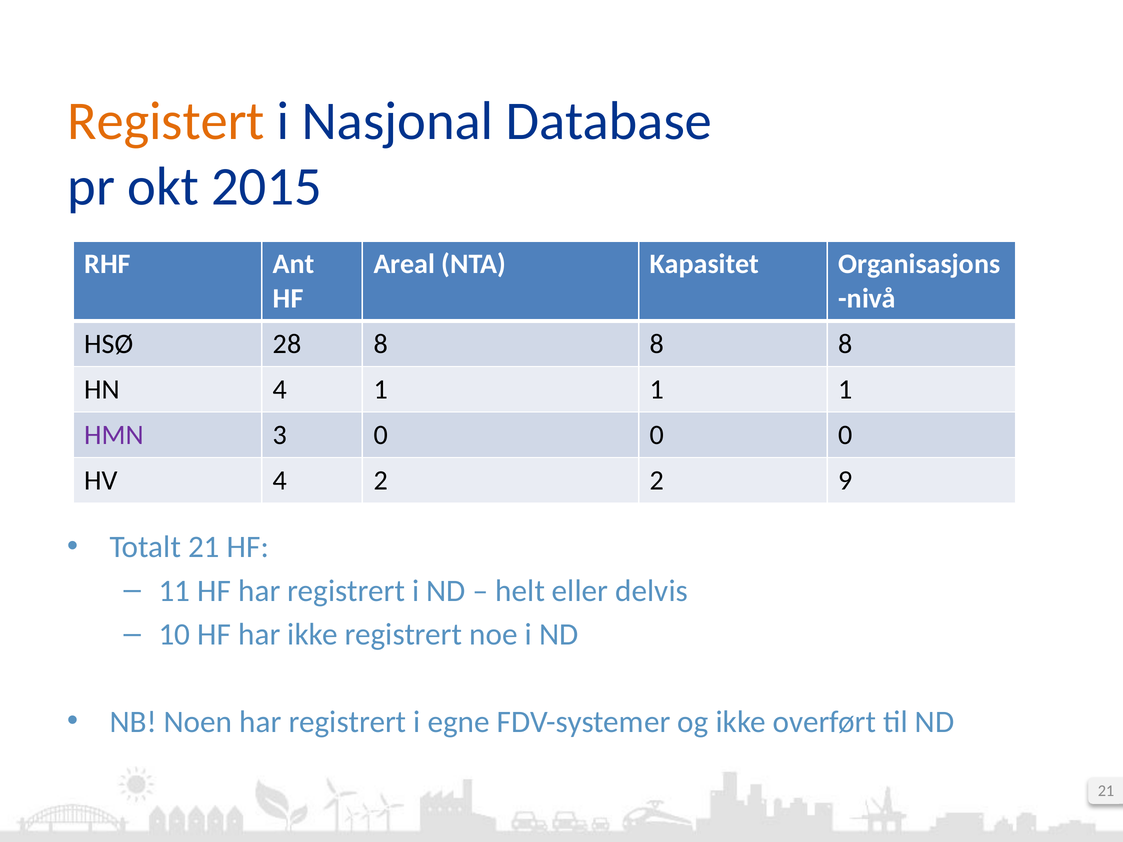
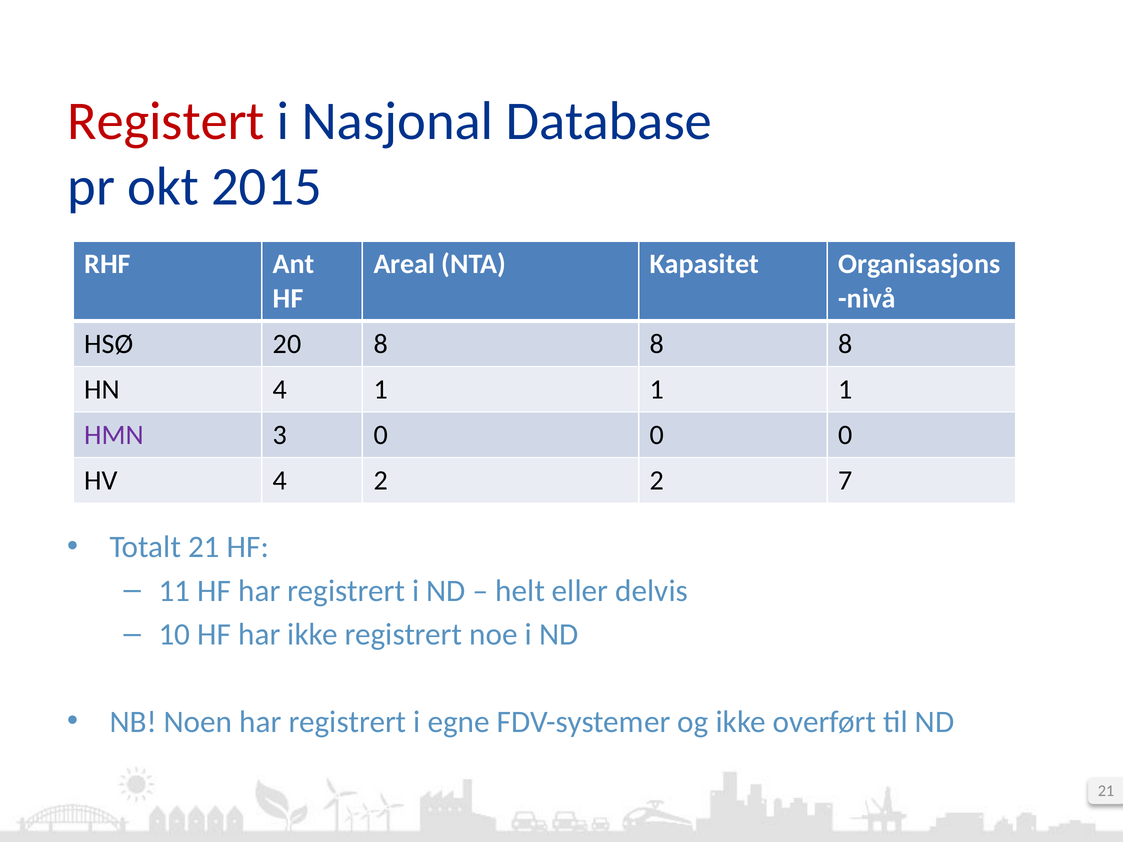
Registert colour: orange -> red (166, 121)
28: 28 -> 20 (287, 344)
9: 9 -> 7 (846, 481)
